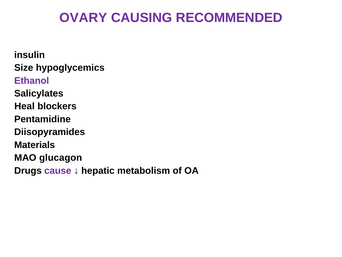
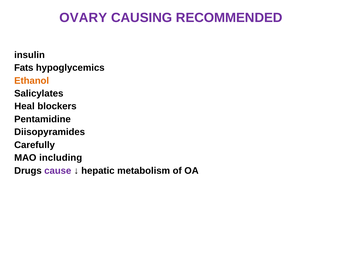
Size: Size -> Fats (24, 68)
Ethanol colour: purple -> orange (32, 80)
Materials: Materials -> Carefully (35, 145)
glucagon: glucagon -> including (61, 157)
